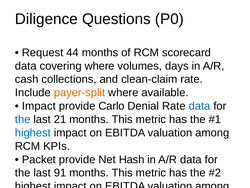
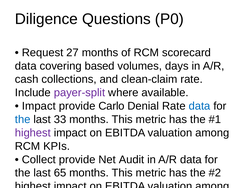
44: 44 -> 27 (73, 52)
covering where: where -> based (100, 66)
payer-split colour: orange -> purple (79, 92)
21: 21 -> 33 (60, 119)
highest colour: blue -> purple (33, 132)
Packet: Packet -> Collect (39, 159)
Hash: Hash -> Audit (132, 159)
91: 91 -> 65 (60, 172)
